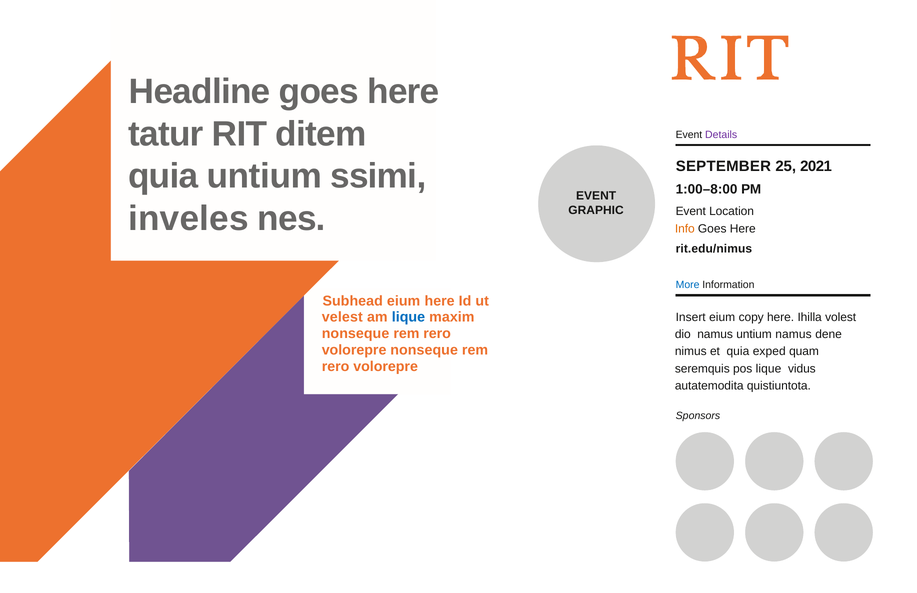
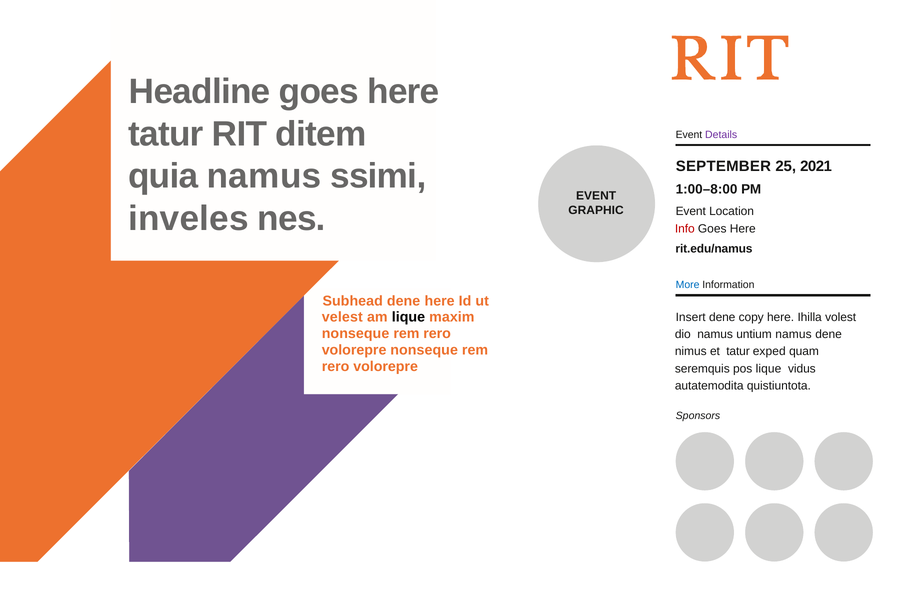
quia untium: untium -> namus (264, 176)
Info colour: orange -> red (685, 229)
rit.edu/nimus: rit.edu/nimus -> rit.edu/namus (714, 249)
Subhead eium: eium -> dene (404, 301)
lique colour: blue -> black (408, 317)
Insert eium: eium -> dene (722, 317)
et quia: quia -> tatur (738, 352)
